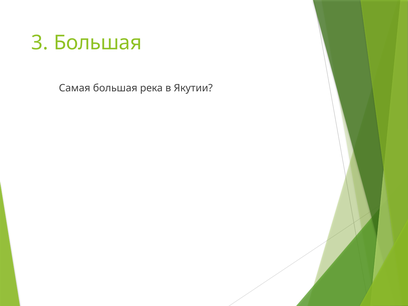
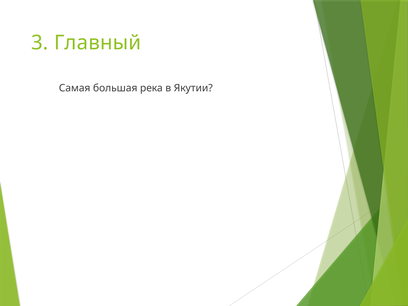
3 Большая: Большая -> Главный (98, 43)
